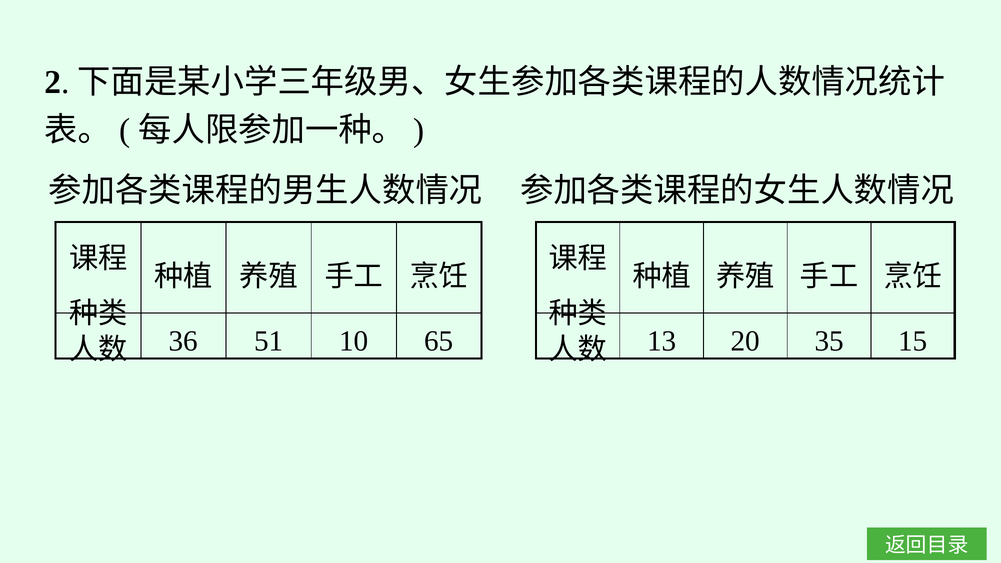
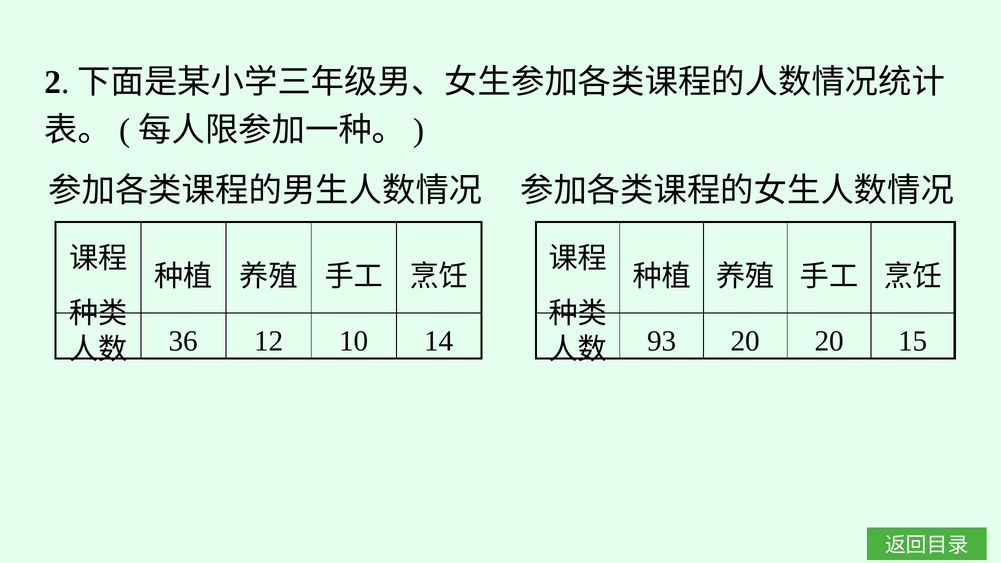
51: 51 -> 12 (269, 341)
65: 65 -> 14 (439, 341)
13: 13 -> 93 (662, 341)
20 35: 35 -> 20 (829, 341)
